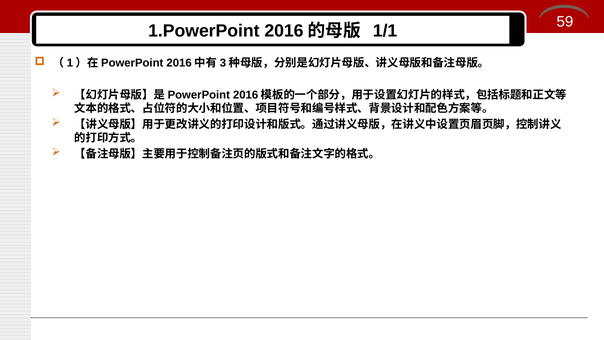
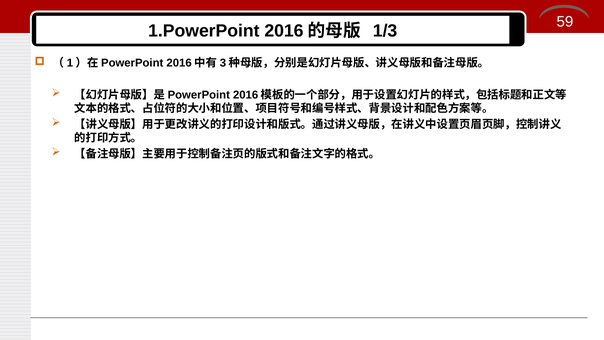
1/1: 1/1 -> 1/3 (385, 31)
